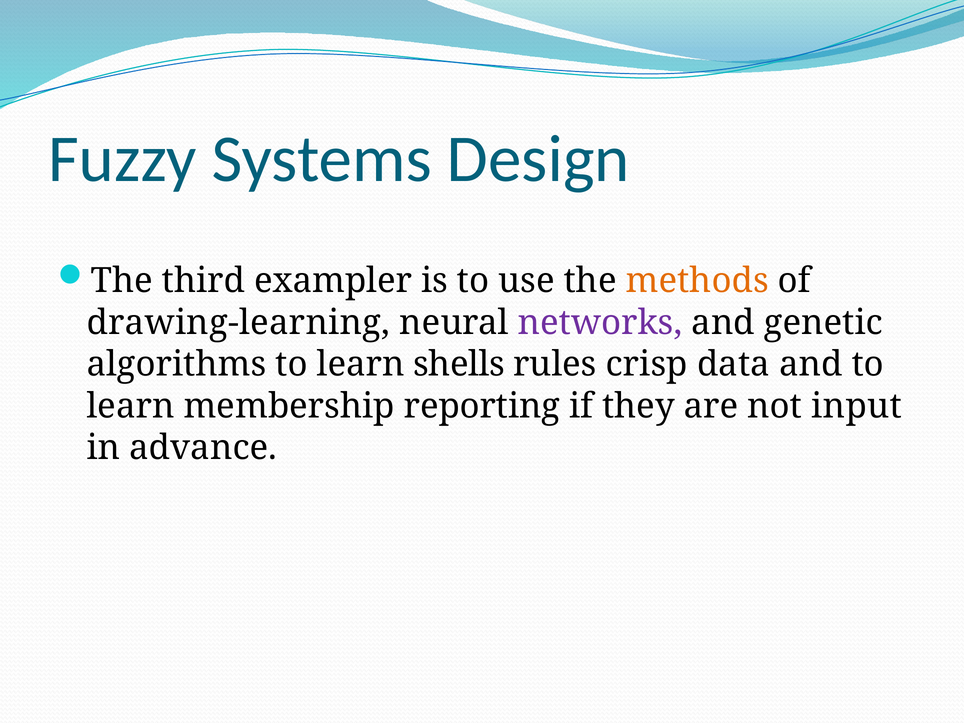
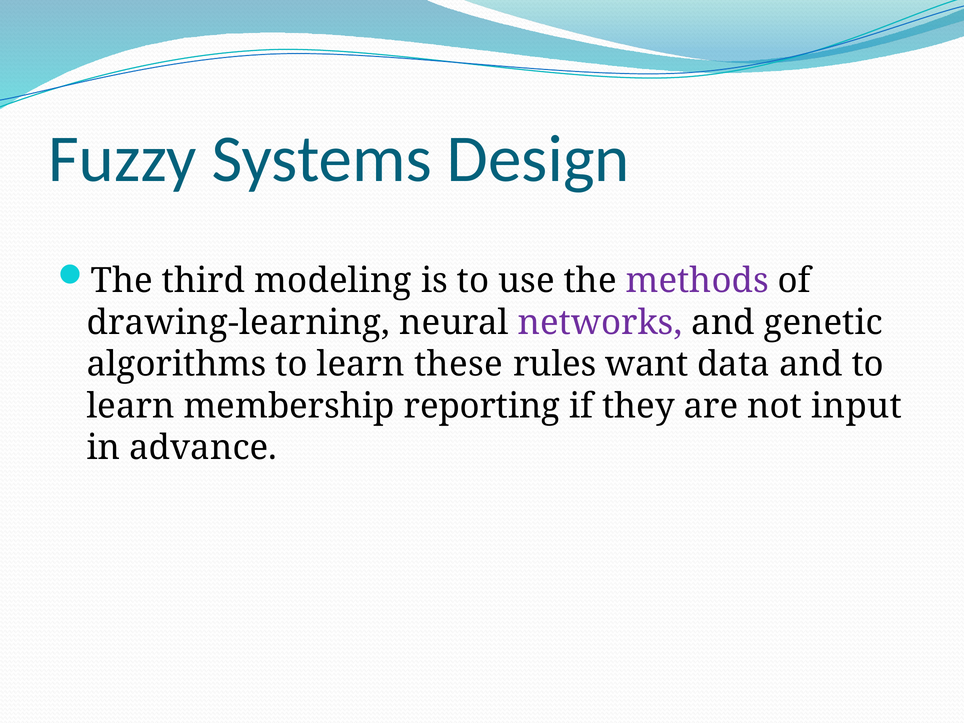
exampler: exampler -> modeling (333, 281)
methods colour: orange -> purple (697, 281)
shells: shells -> these (459, 364)
crisp: crisp -> want (647, 364)
